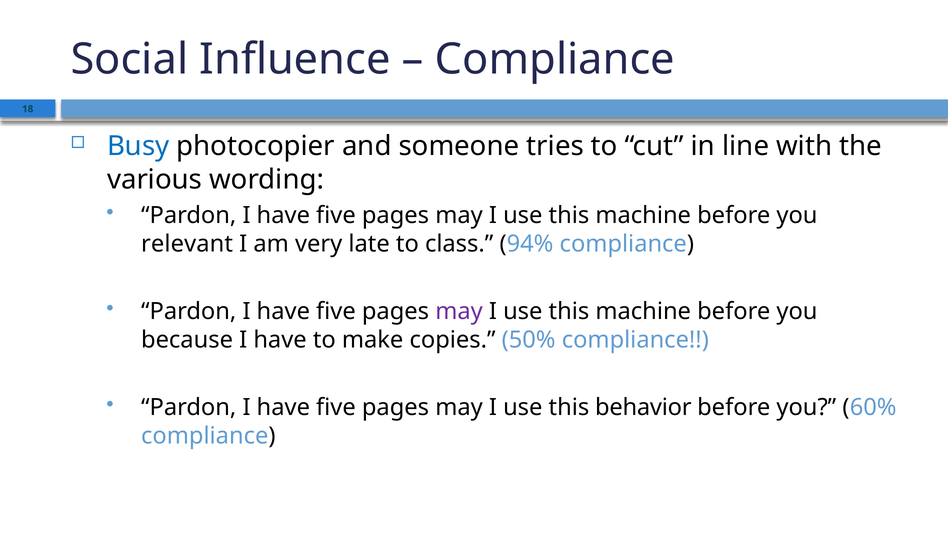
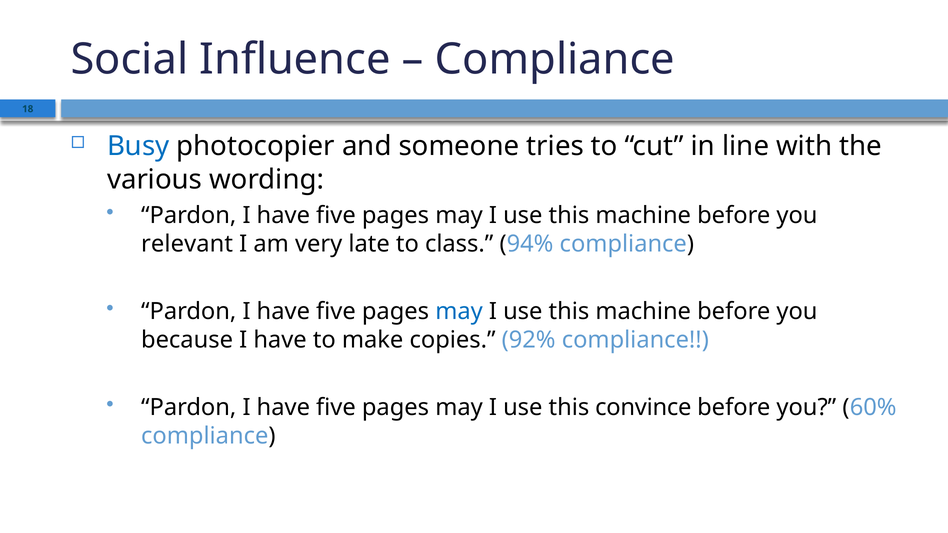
may colour: purple -> blue (459, 312)
50%: 50% -> 92% (529, 340)
behavior: behavior -> convince (643, 408)
